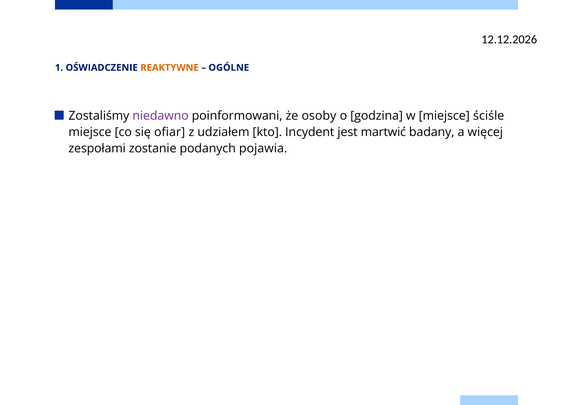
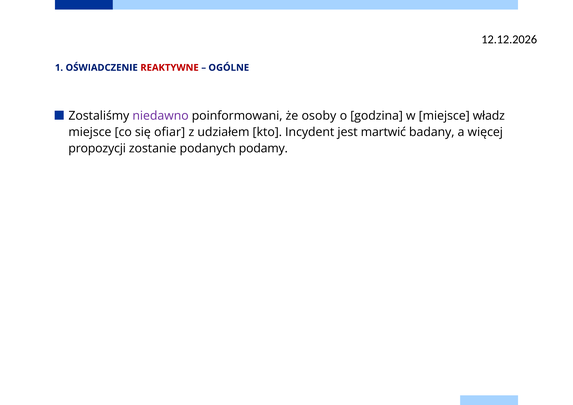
REAKTYWNE colour: orange -> red (170, 68)
ściśle: ściśle -> władz (489, 116)
zespołami: zespołami -> propozycji (97, 149)
pojawia: pojawia -> podamy (263, 149)
